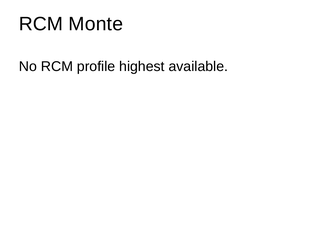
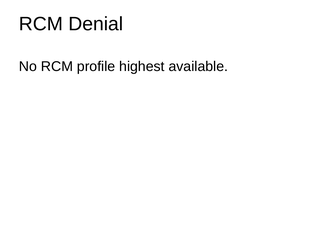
Monte: Monte -> Denial (96, 24)
